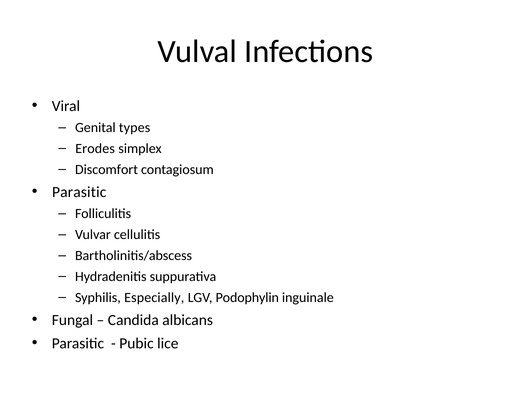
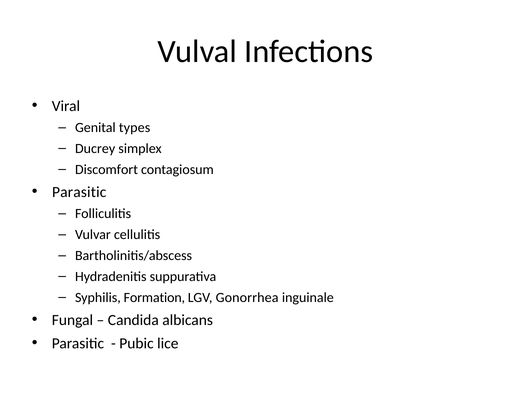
Erodes: Erodes -> Ducrey (95, 149)
Especially: Especially -> Formation (154, 298)
Podophylin: Podophylin -> Gonorrhea (247, 298)
